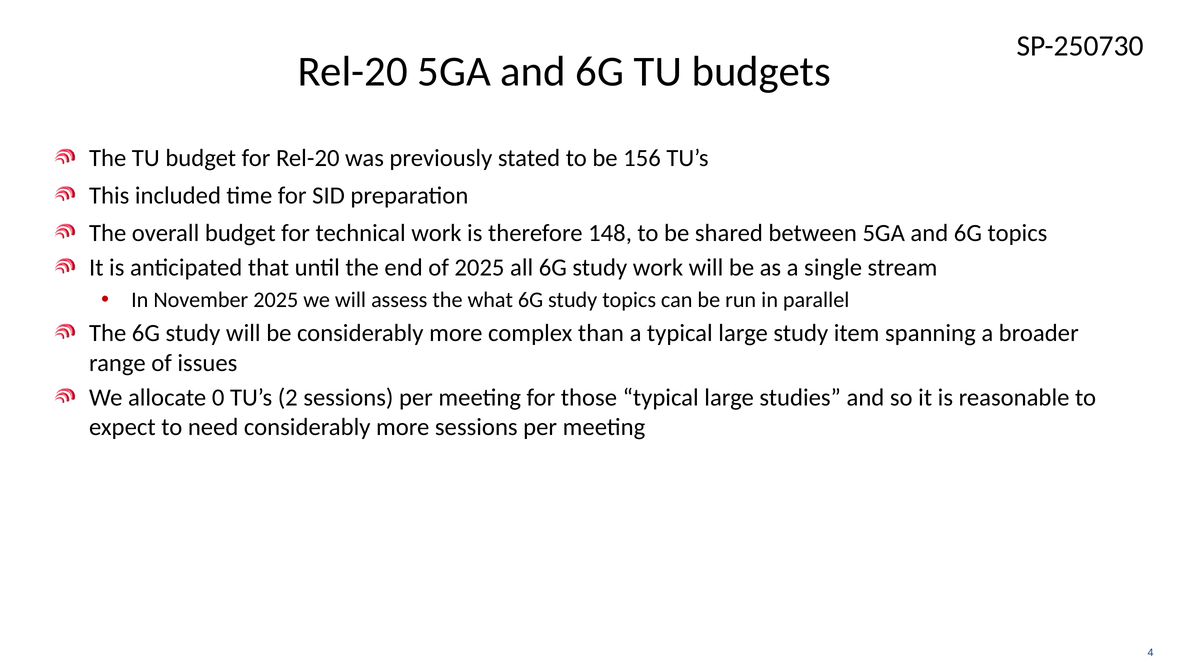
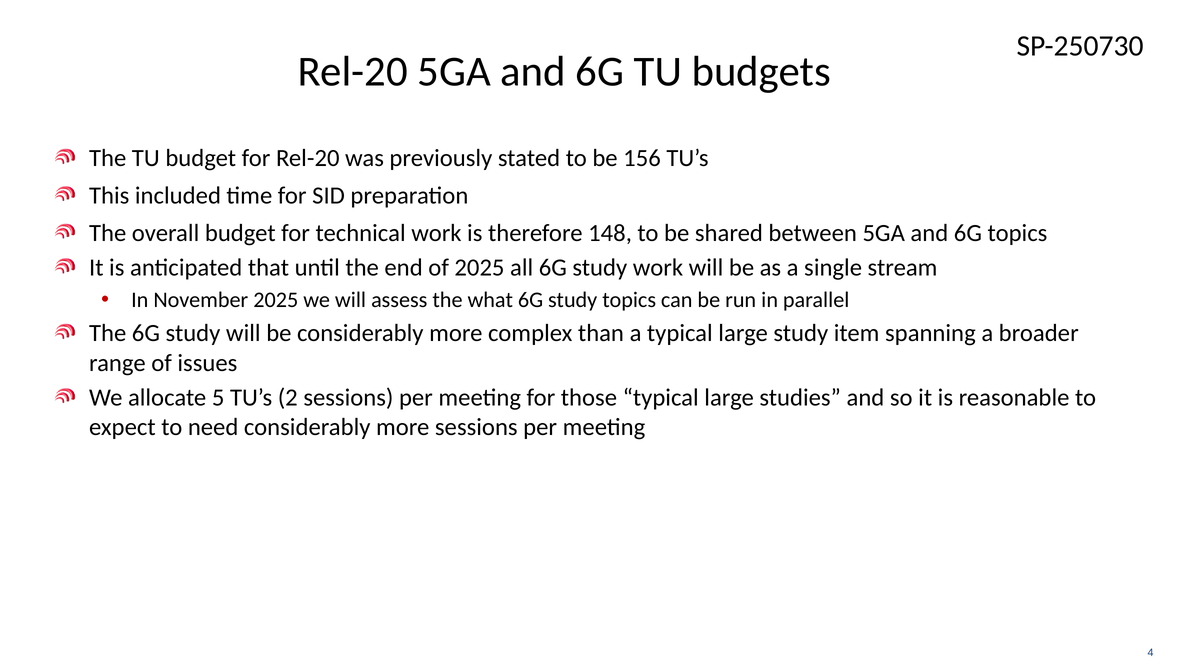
0: 0 -> 5 (218, 397)
